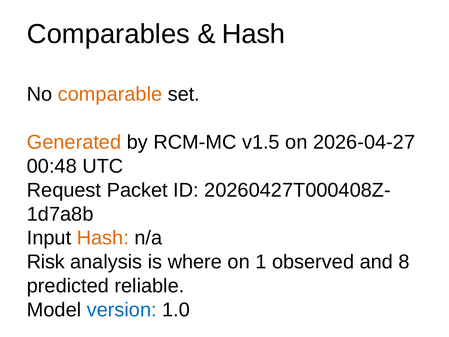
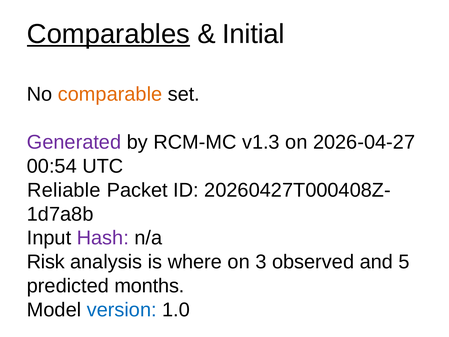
Comparables underline: none -> present (108, 34)
Hash: Hash -> Initial (253, 34)
Generated colour: orange -> purple (74, 142)
v1.5: v1.5 -> v1.3 (261, 142)
00:48: 00:48 -> 00:54 (52, 166)
Request: Request -> Reliable (64, 190)
Hash colour: orange -> purple (103, 238)
1: 1 -> 3 (261, 262)
8: 8 -> 5 (404, 262)
reliable: reliable -> months (149, 286)
